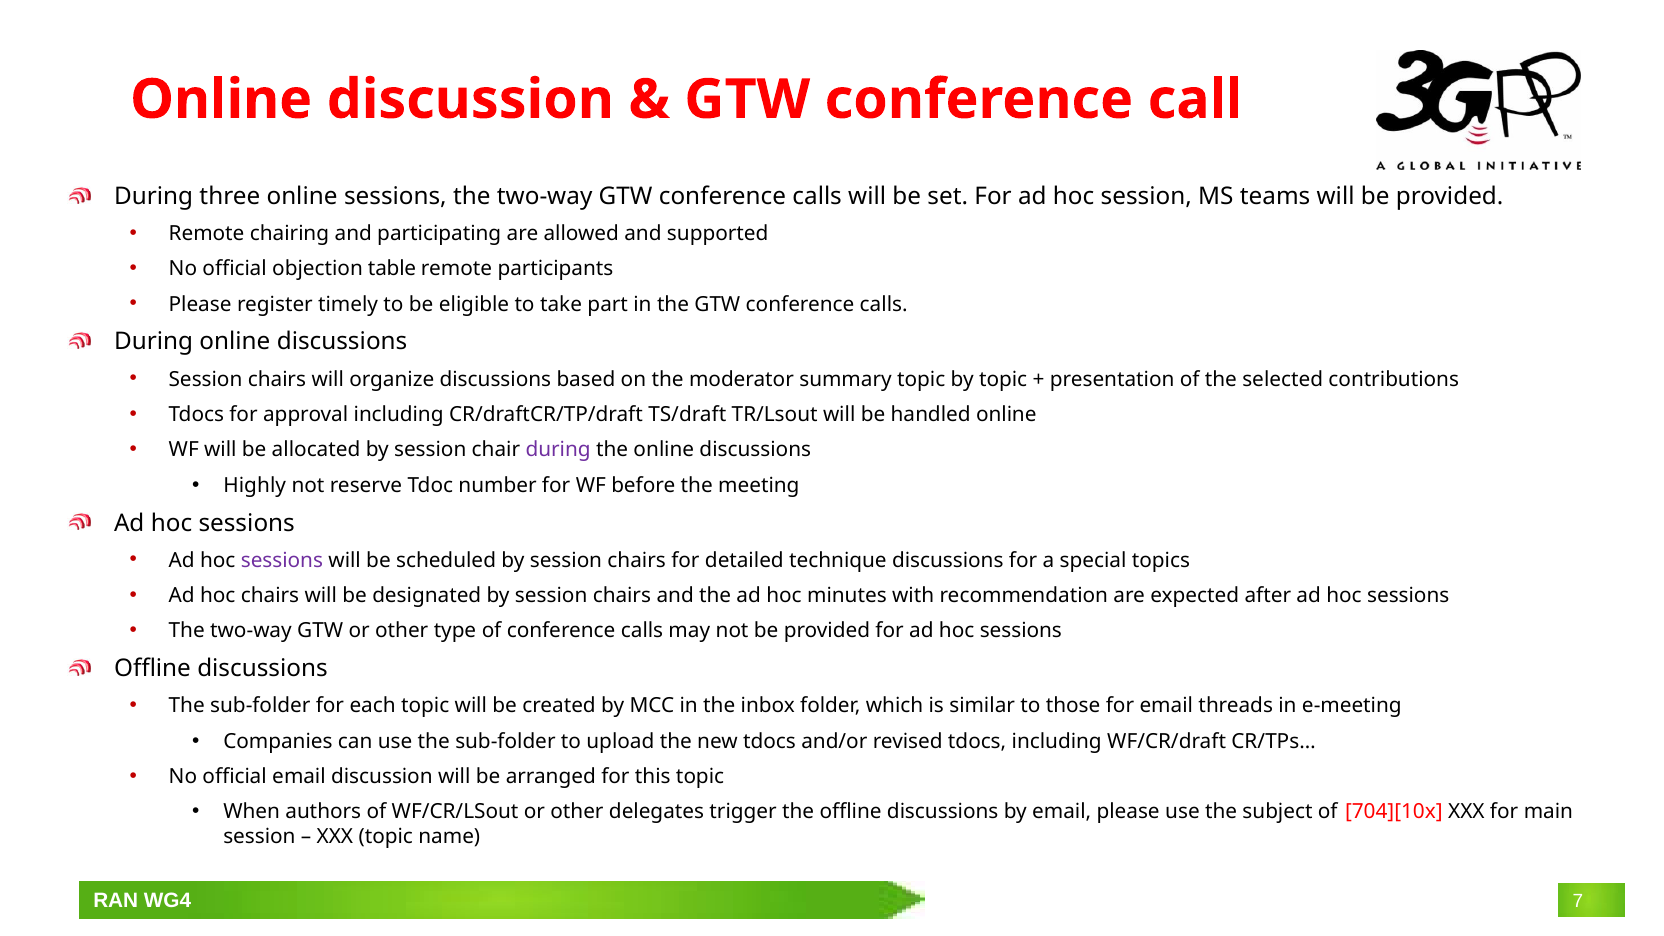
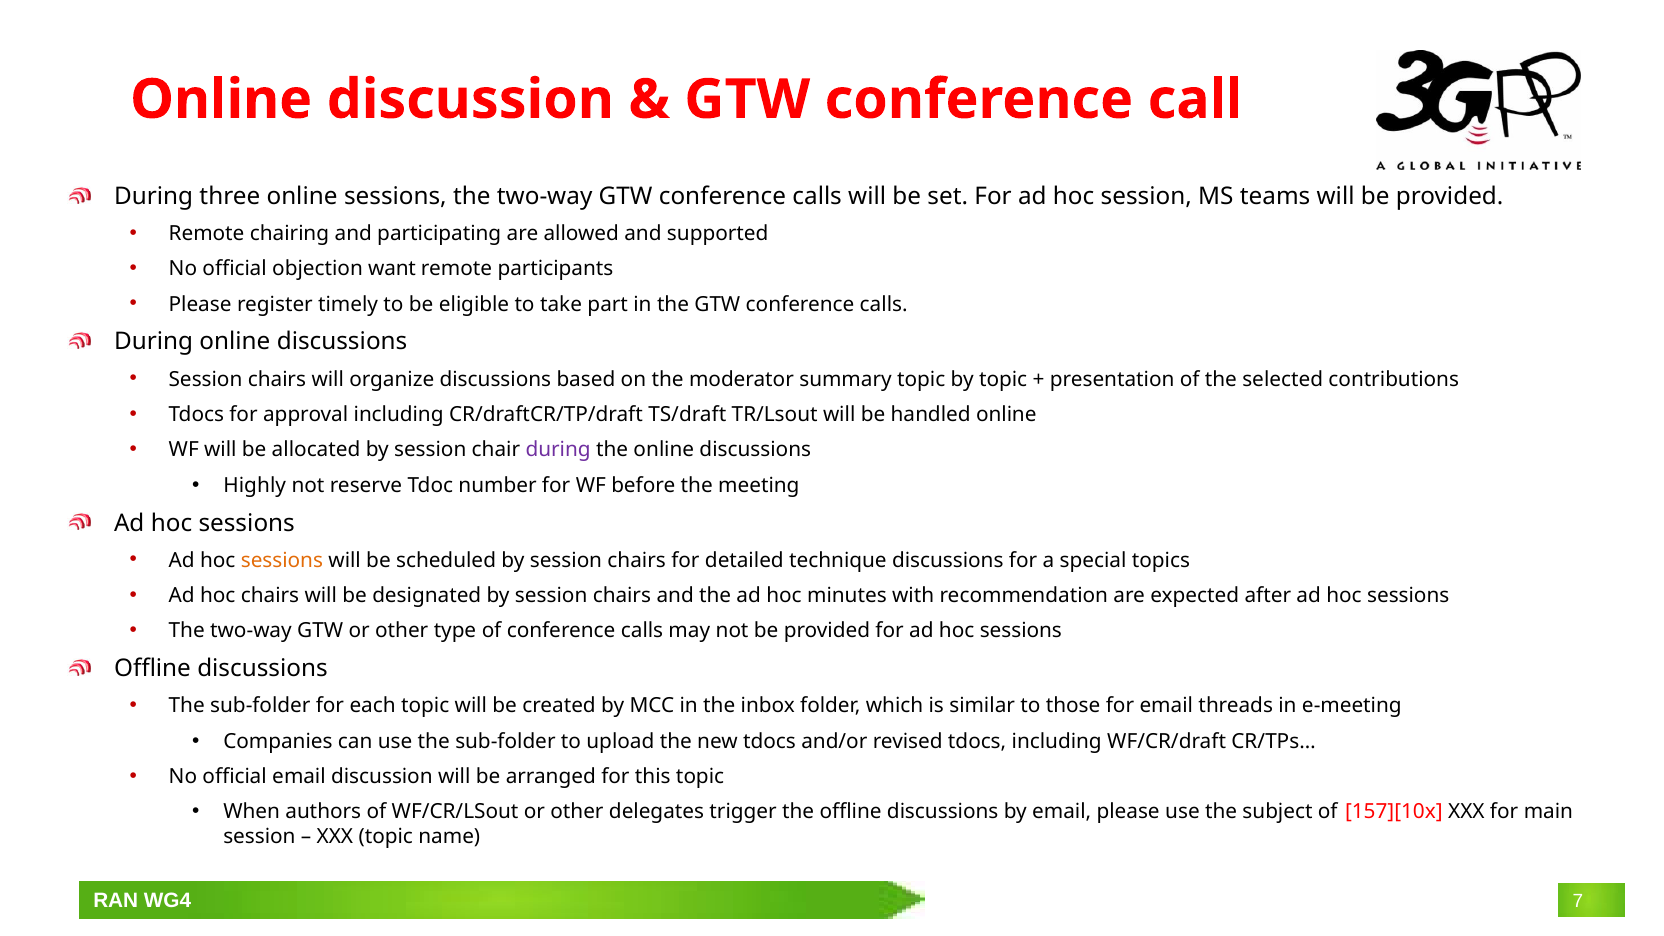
table: table -> want (392, 269)
sessions colour: purple -> orange (282, 560)
704][10x: 704][10x -> 157][10x (1394, 812)
